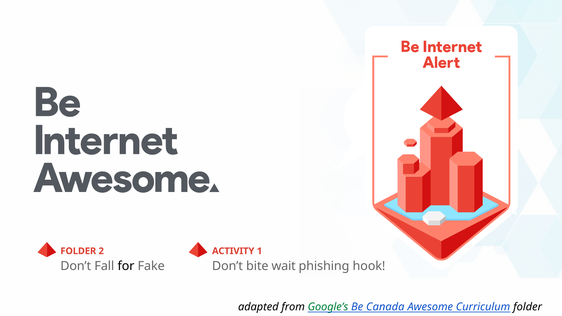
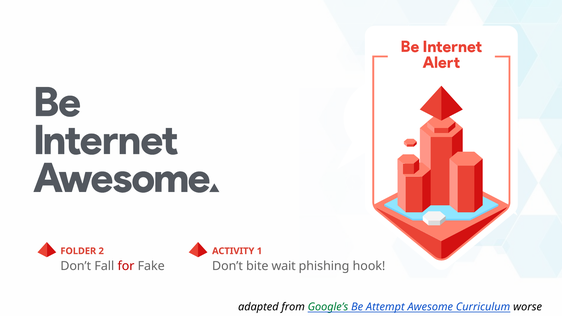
for colour: black -> red (126, 266)
Canada: Canada -> Attempt (385, 307)
Curriculum folder: folder -> worse (528, 307)
